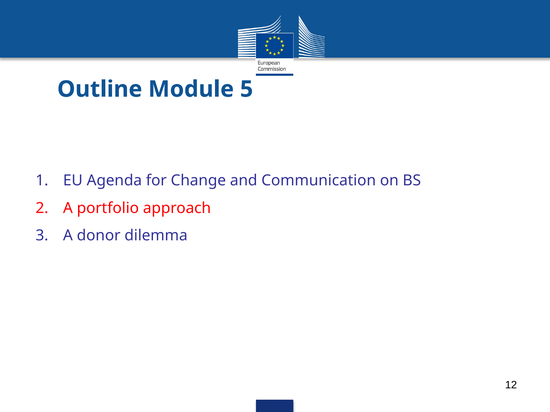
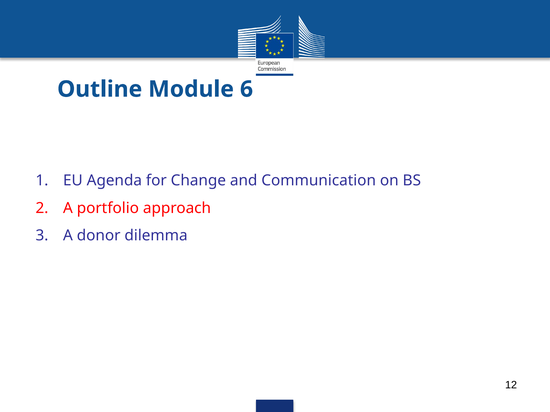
5: 5 -> 6 (247, 89)
